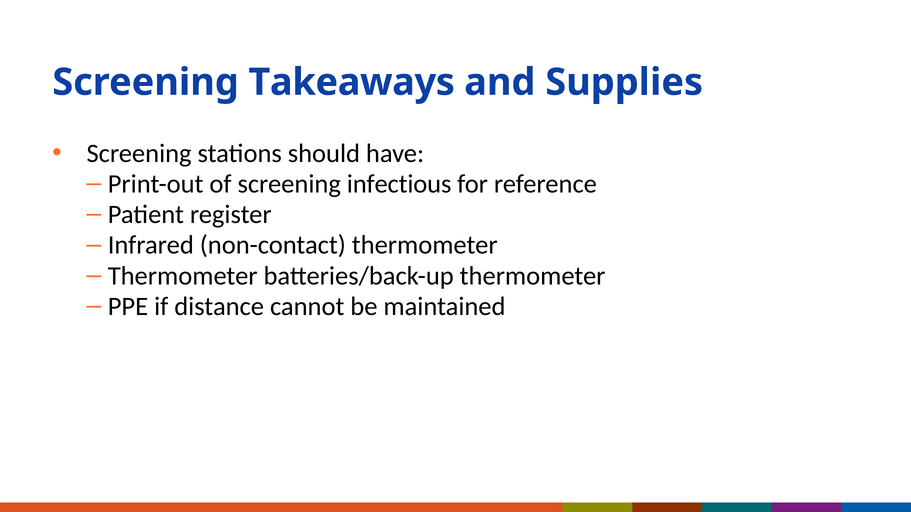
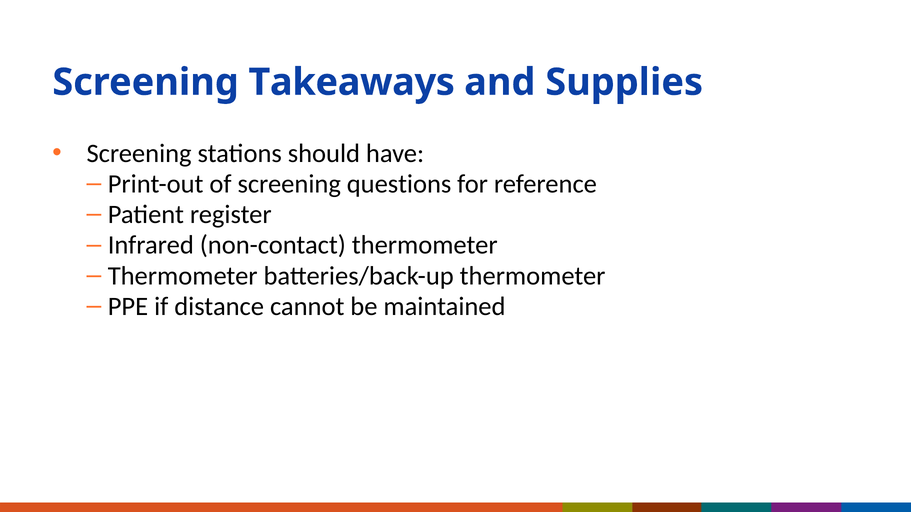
infectious: infectious -> questions (399, 184)
